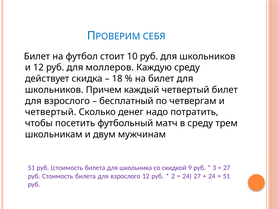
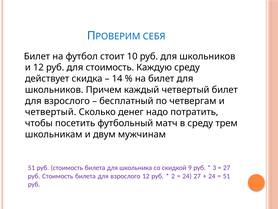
для моллеров: моллеров -> стоимость (110, 67)
18: 18 -> 14 (117, 78)
